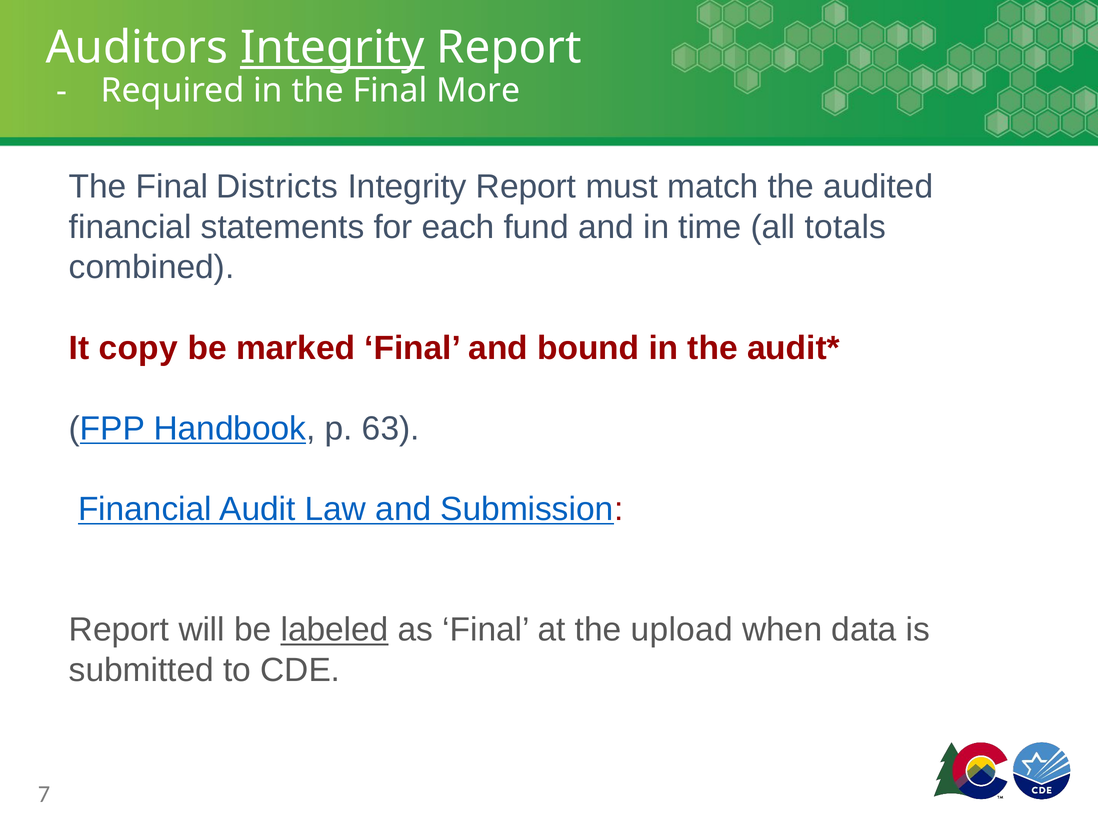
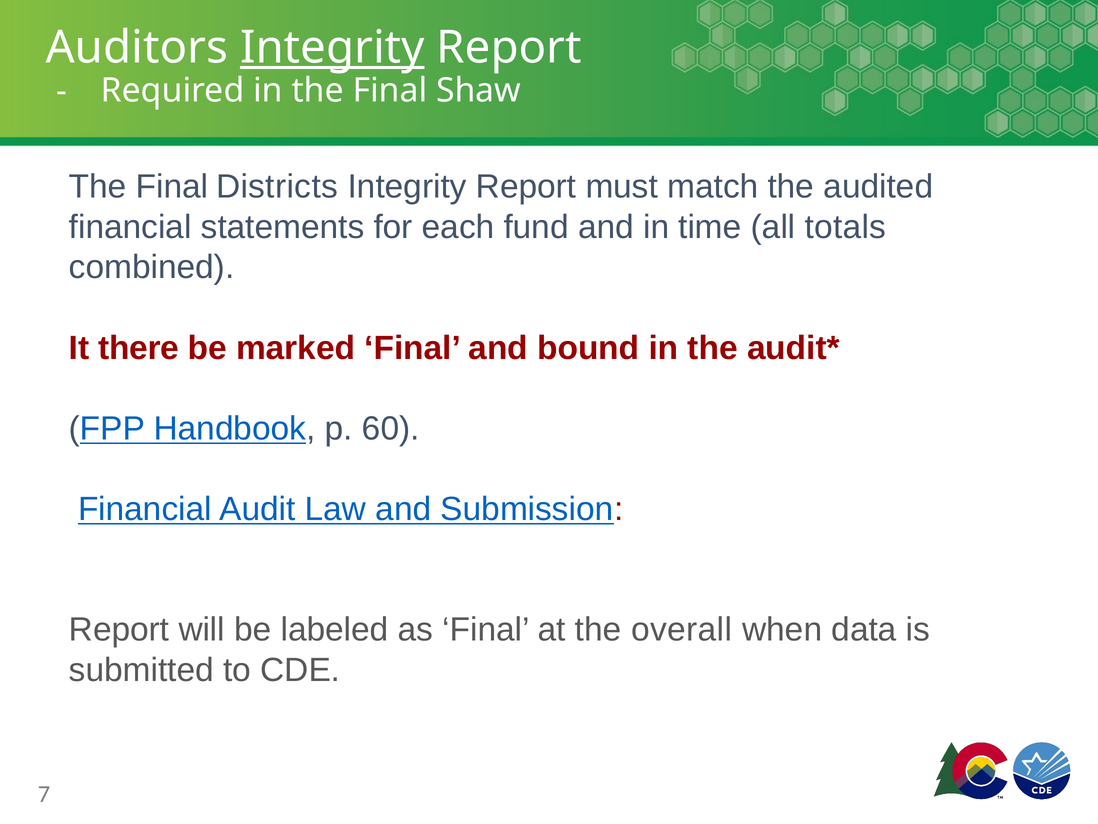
More: More -> Shaw (478, 91)
copy: copy -> there (139, 348)
63: 63 -> 60 (391, 428)
labeled underline: present -> none (335, 629)
upload: upload -> overall (682, 629)
